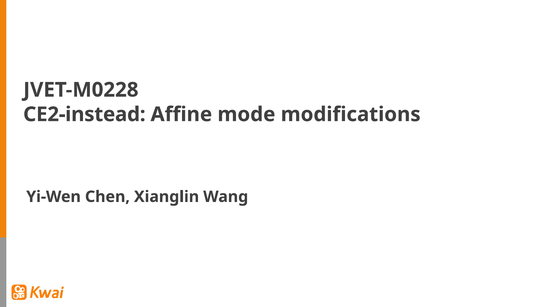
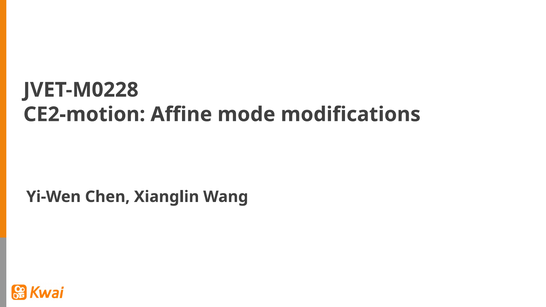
CE2-instead: CE2-instead -> CE2-motion (84, 114)
